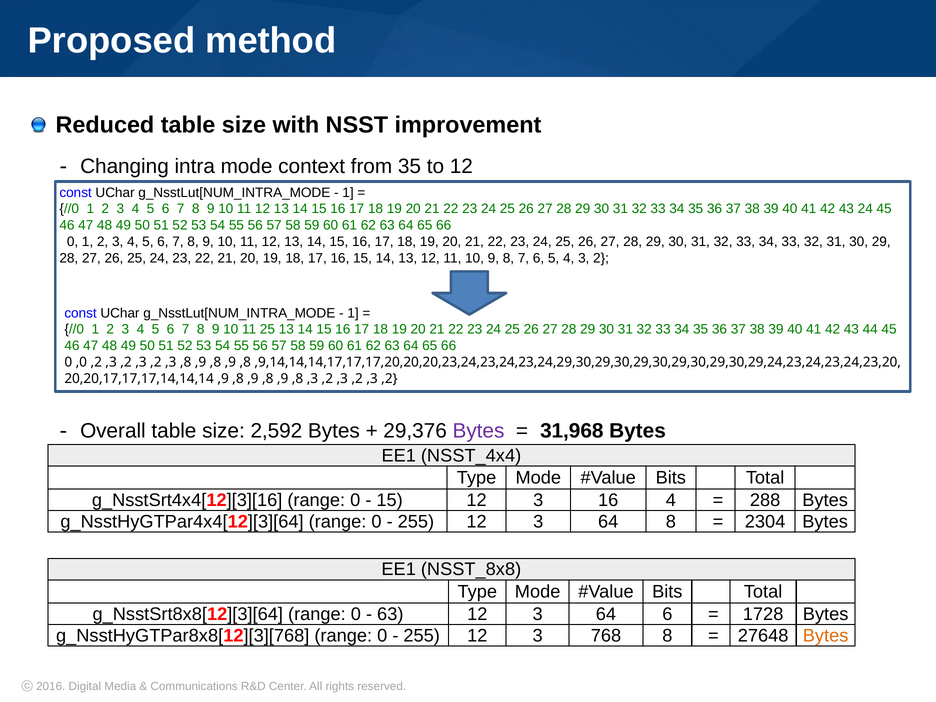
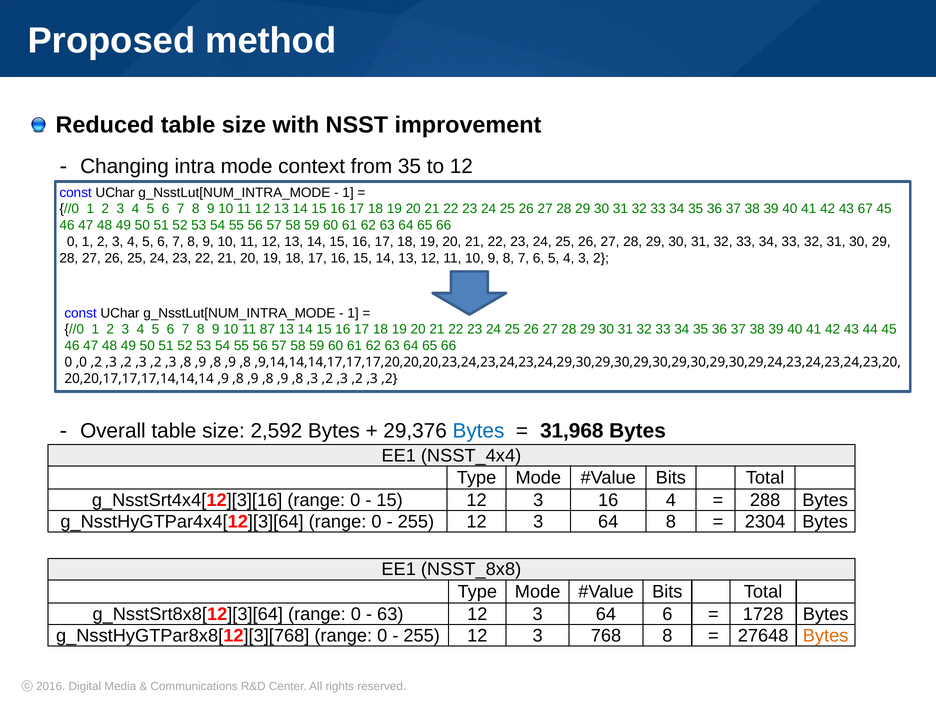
43 24: 24 -> 67 (865, 209)
11 25: 25 -> 87 (267, 329)
Bytes colour: purple -> blue (478, 431)
